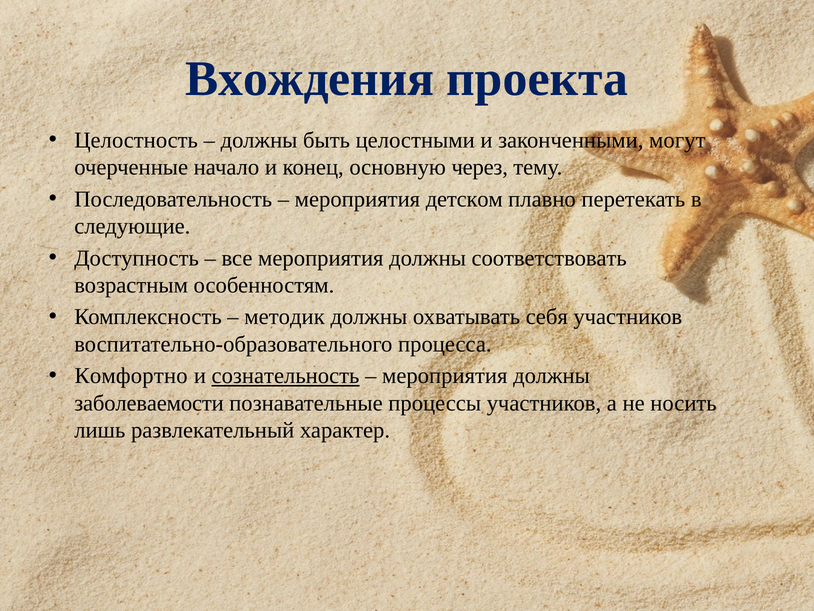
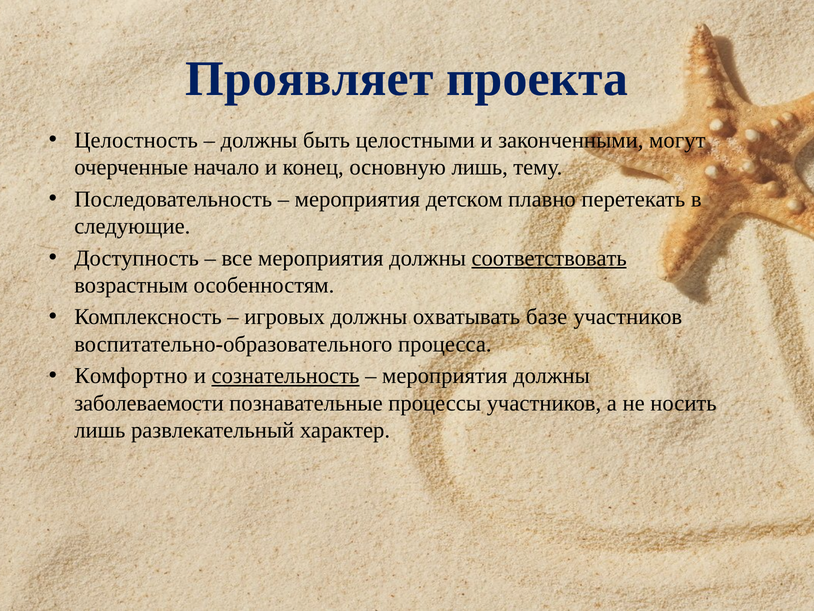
Вхождения: Вхождения -> Проявляет (310, 79)
основную через: через -> лишь (480, 167)
соответствовать underline: none -> present (549, 258)
методик: методик -> игровых (285, 317)
себя: себя -> базе (547, 317)
